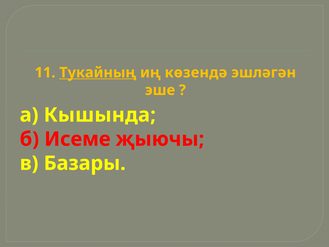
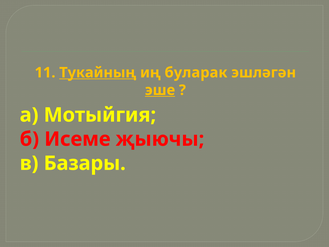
көзендә: көзендә -> буларак (196, 72)
эше underline: none -> present (160, 90)
Кышында: Кышында -> Мотыйгия (100, 115)
